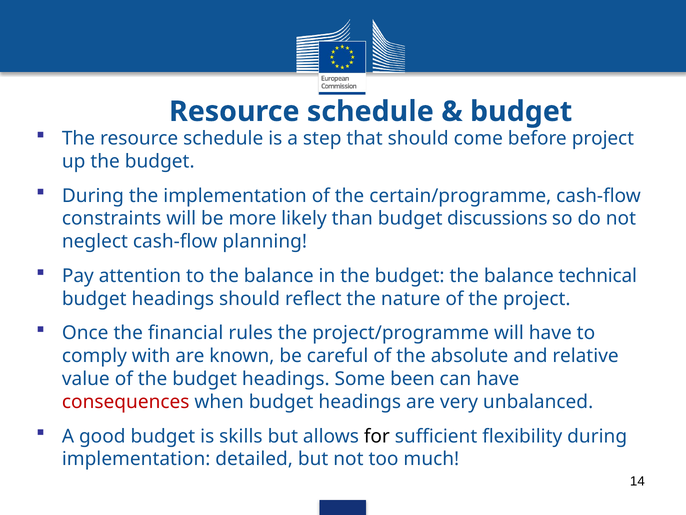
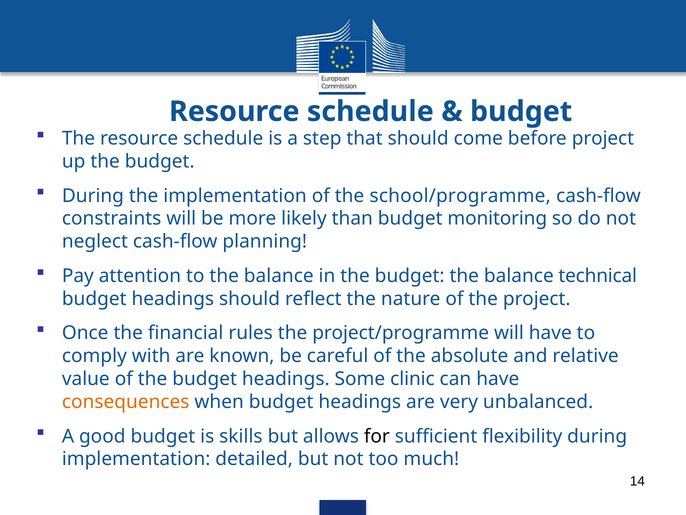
certain/programme: certain/programme -> school/programme (460, 196)
discussions: discussions -> monitoring (497, 218)
been: been -> clinic (412, 379)
consequences colour: red -> orange (126, 401)
